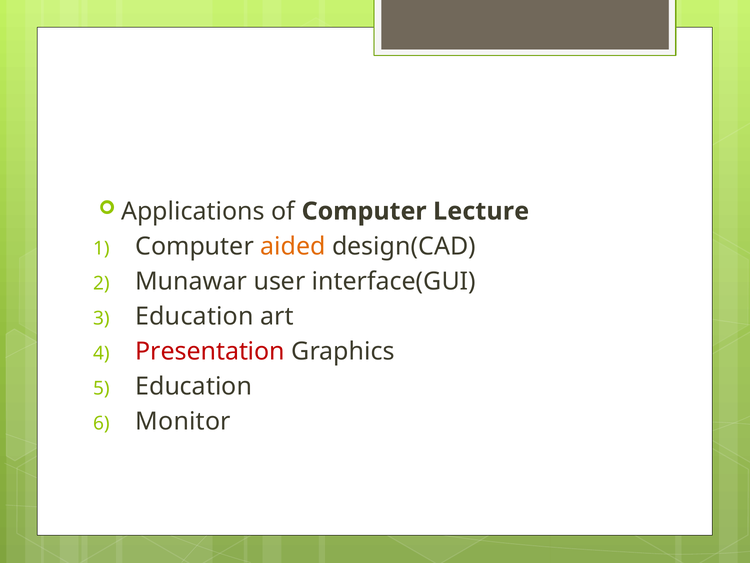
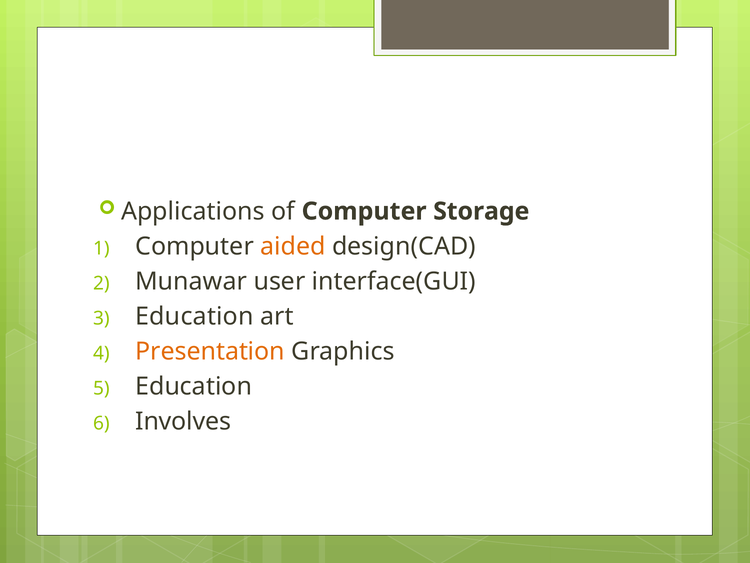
Lecture: Lecture -> Storage (481, 211)
Presentation colour: red -> orange (210, 351)
Monitor: Monitor -> Involves (183, 421)
